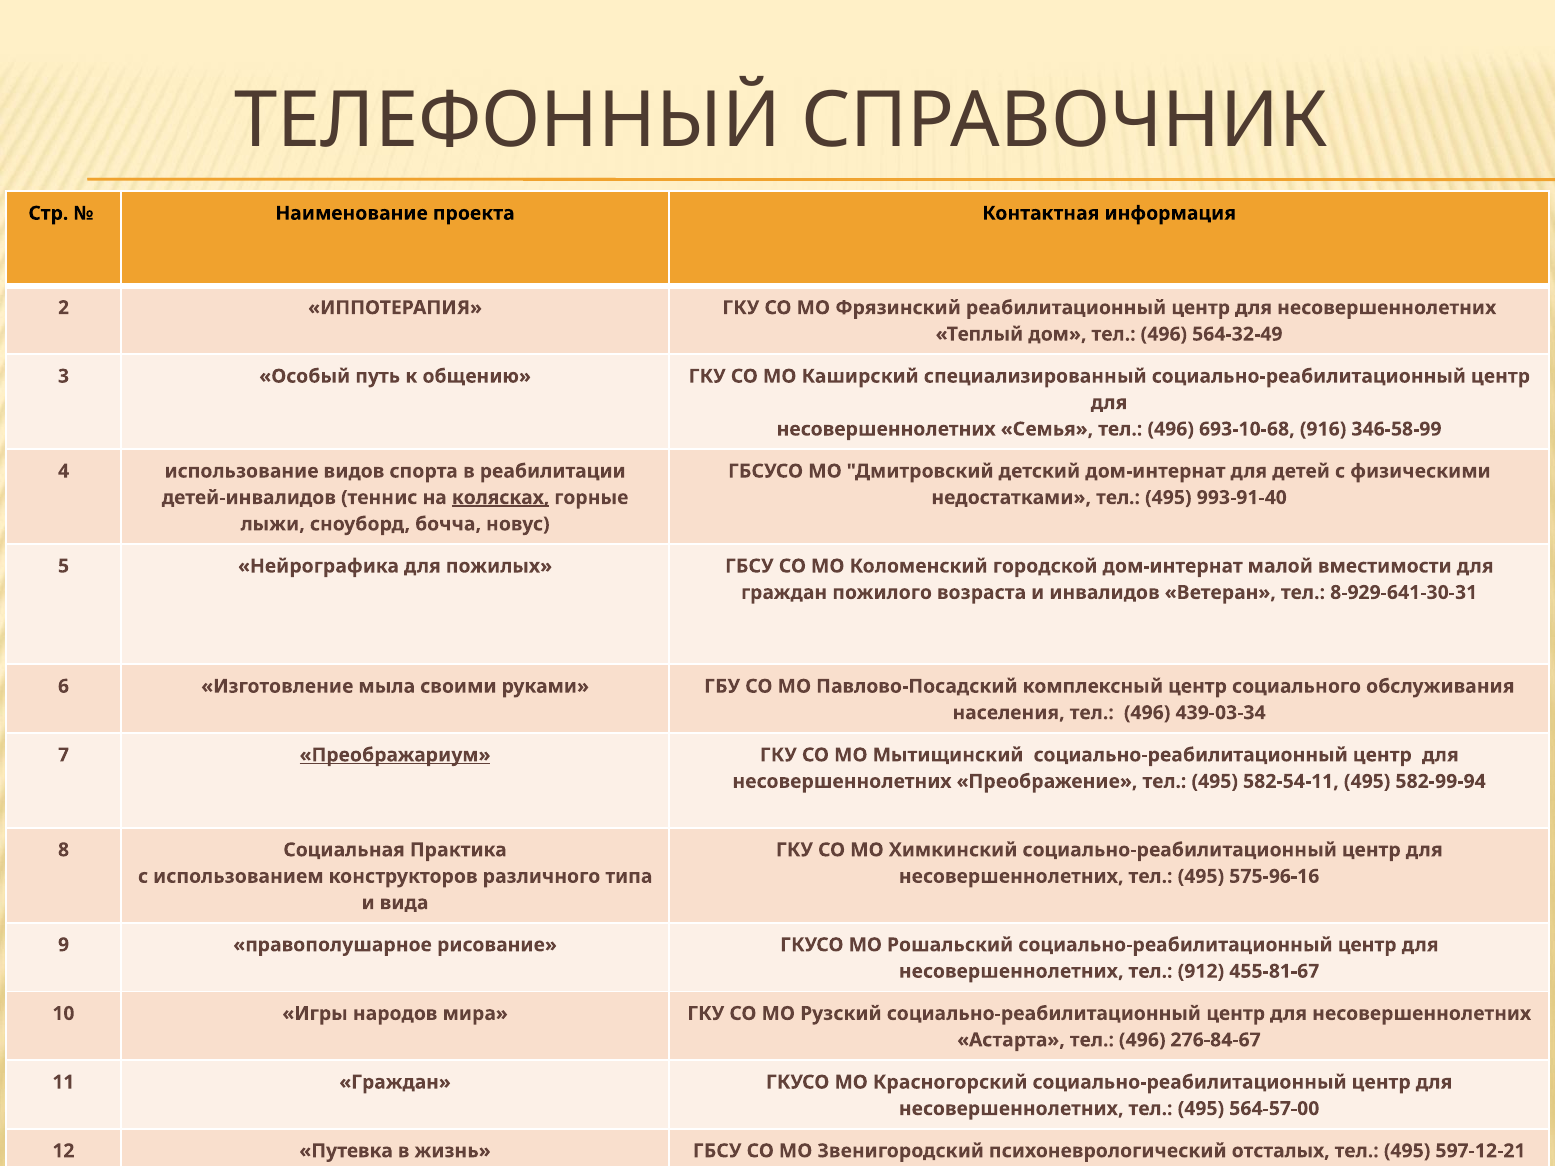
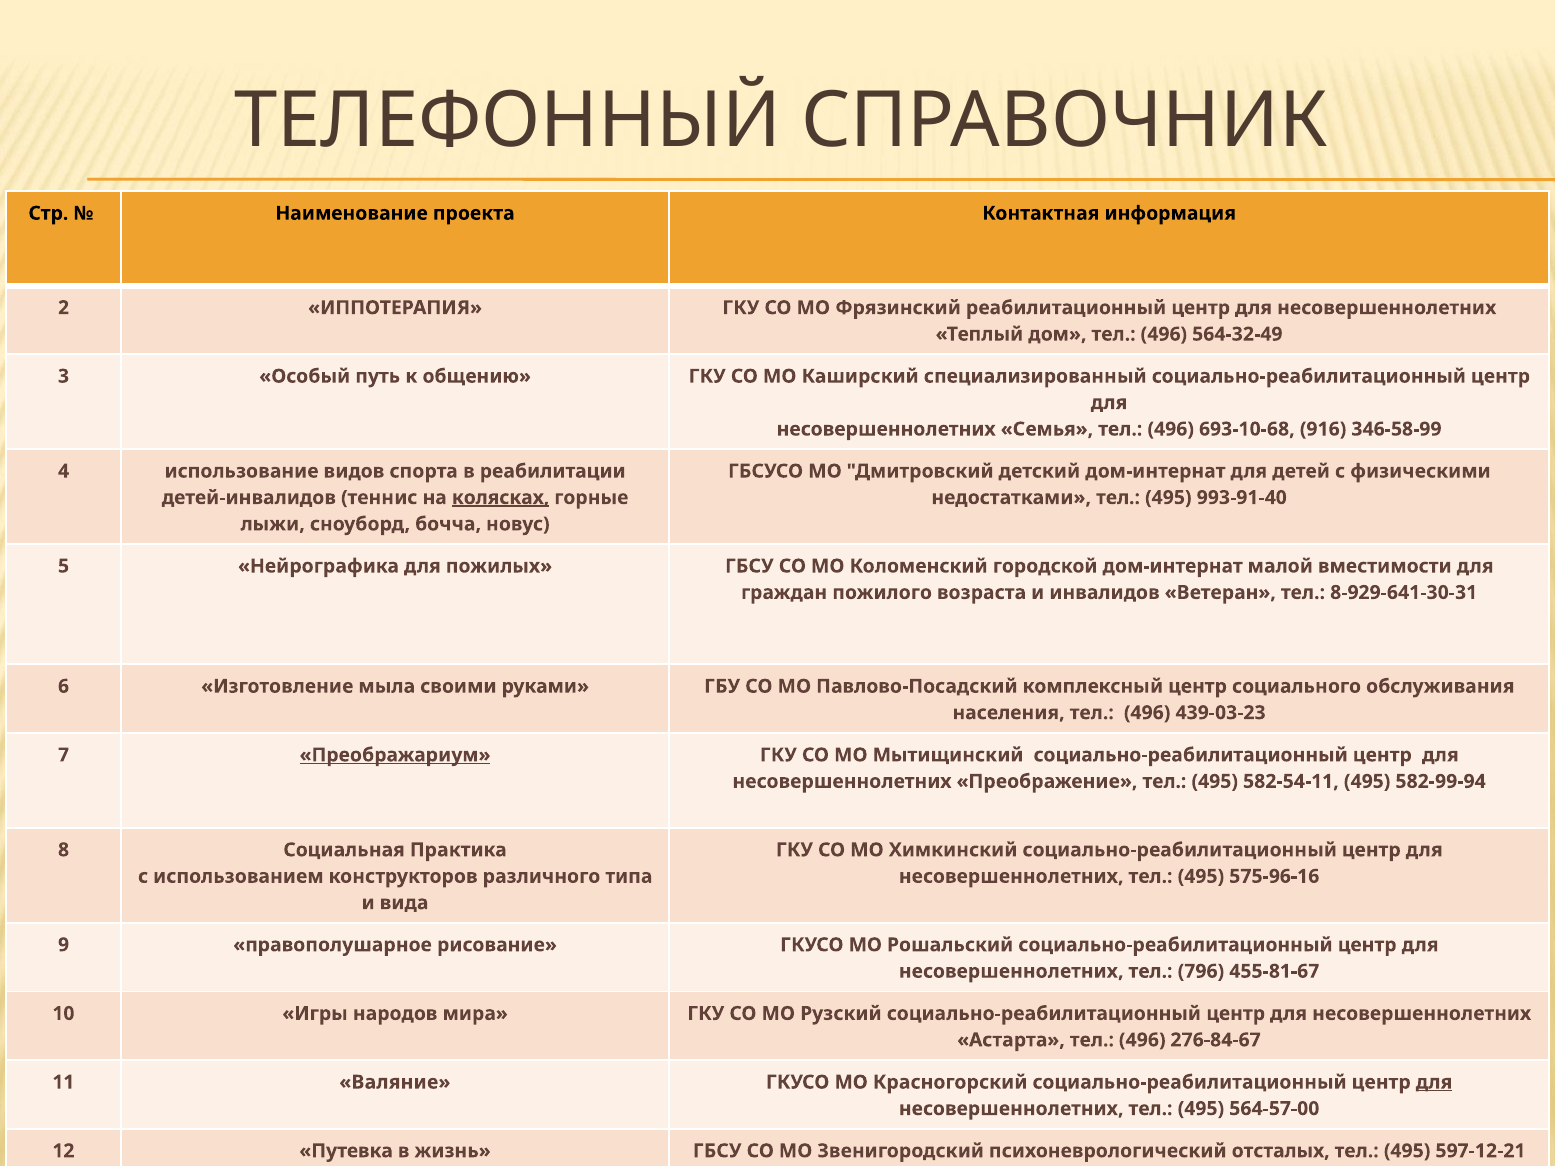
439-03-34: 439-03-34 -> 439-03-23 (1221, 713)
912: 912 -> 796 (1201, 972)
11 Граждан: Граждан -> Валяние (395, 1082)
для underline: none -> present (1434, 1082)
